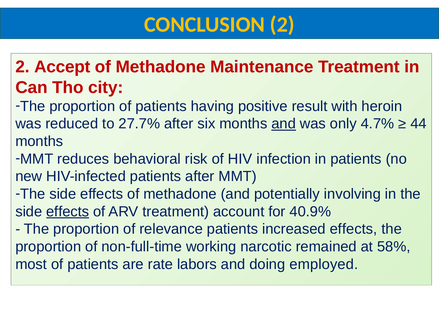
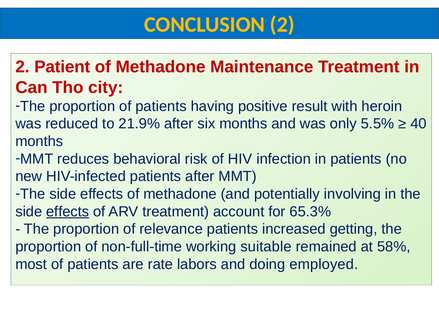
Accept: Accept -> Patient (62, 67)
27.7%: 27.7% -> 21.9% (139, 124)
and underline: present -> none (284, 124)
4.7%: 4.7% -> 5.5% (378, 124)
44: 44 -> 40 (418, 124)
40.9%: 40.9% -> 65.3% (310, 212)
increased effects: effects -> getting (354, 229)
narcotic: narcotic -> suitable (266, 247)
